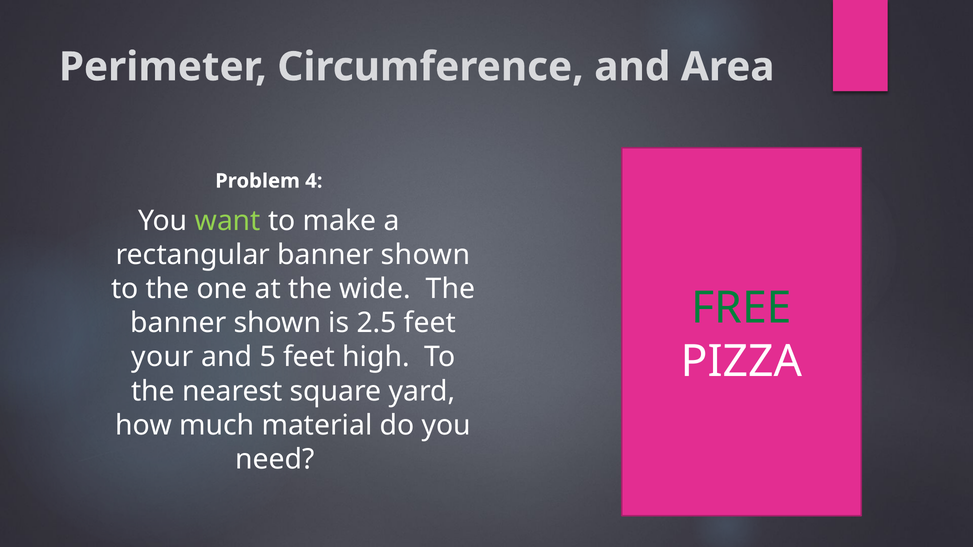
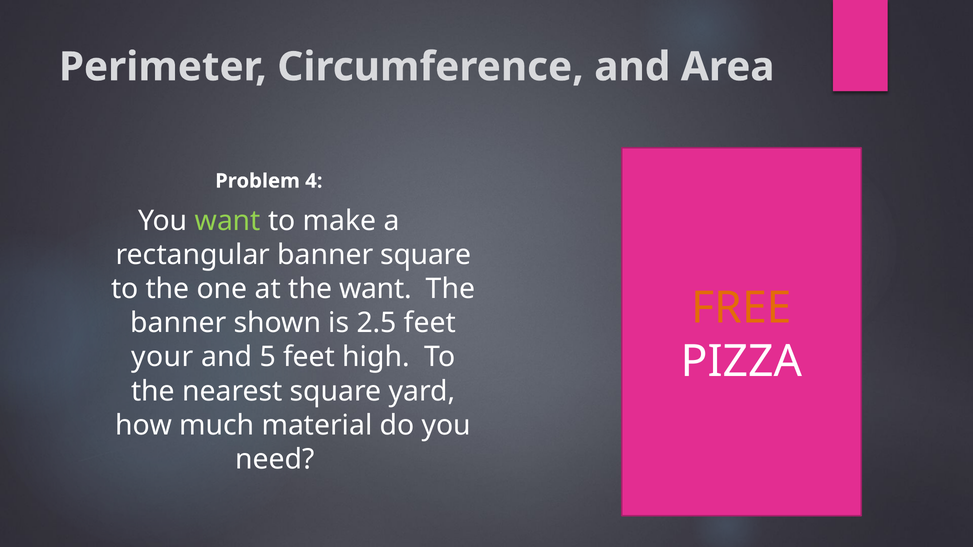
rectangular banner shown: shown -> square (426, 255)
the wide: wide -> want (375, 289)
FREE colour: green -> orange (742, 308)
